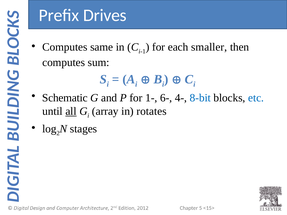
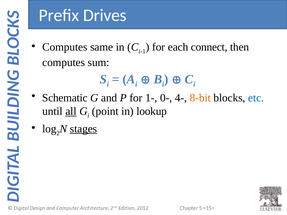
smaller: smaller -> connect (209, 47)
6-: 6- -> 0- (166, 98)
8-bit colour: blue -> orange (200, 98)
array: array -> point (105, 111)
rotates: rotates -> lookup (152, 111)
stages underline: none -> present (83, 129)
